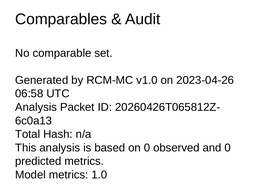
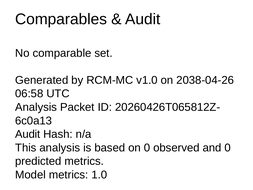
2023-04-26: 2023-04-26 -> 2038-04-26 (205, 80)
Total: Total -> Audit (28, 134)
